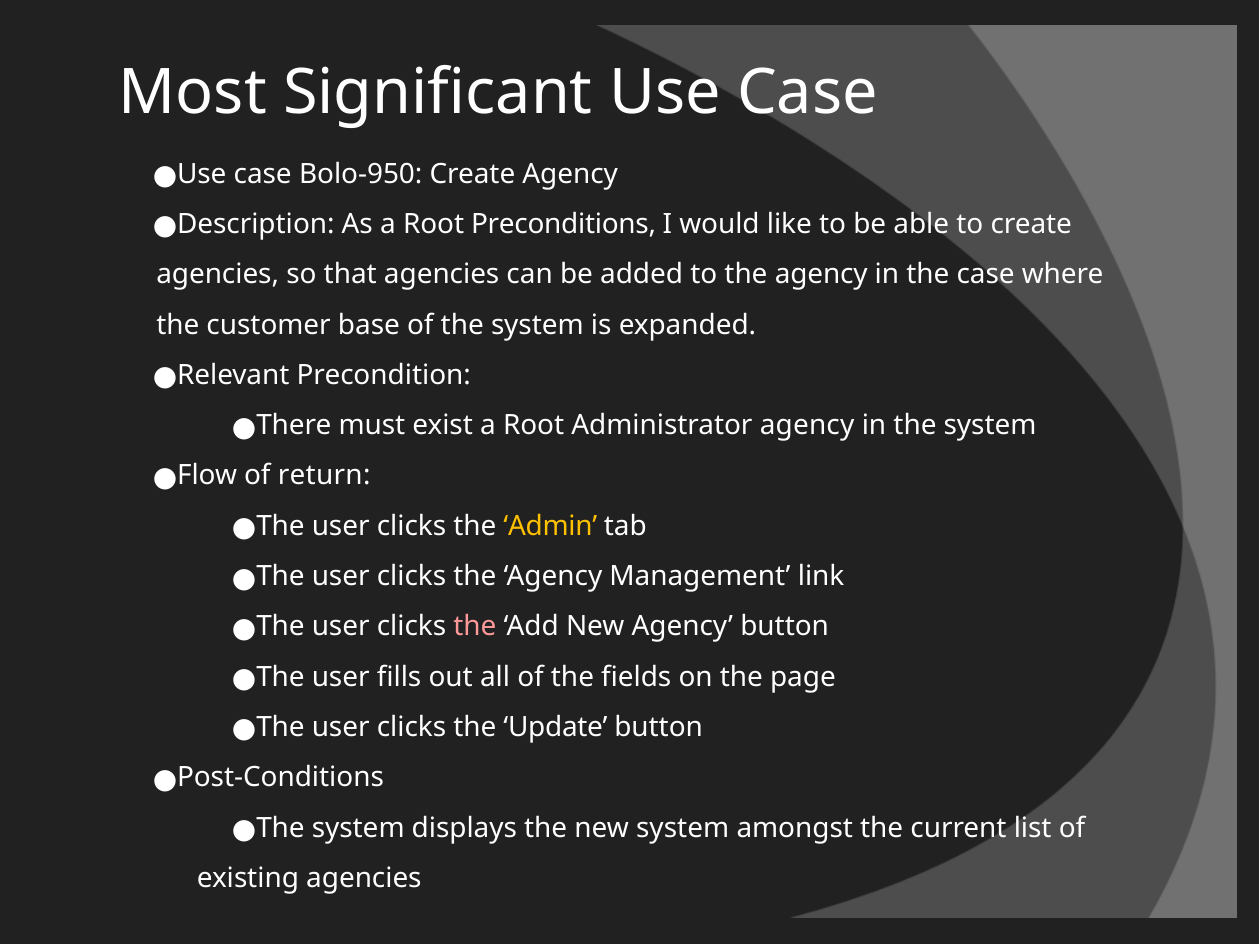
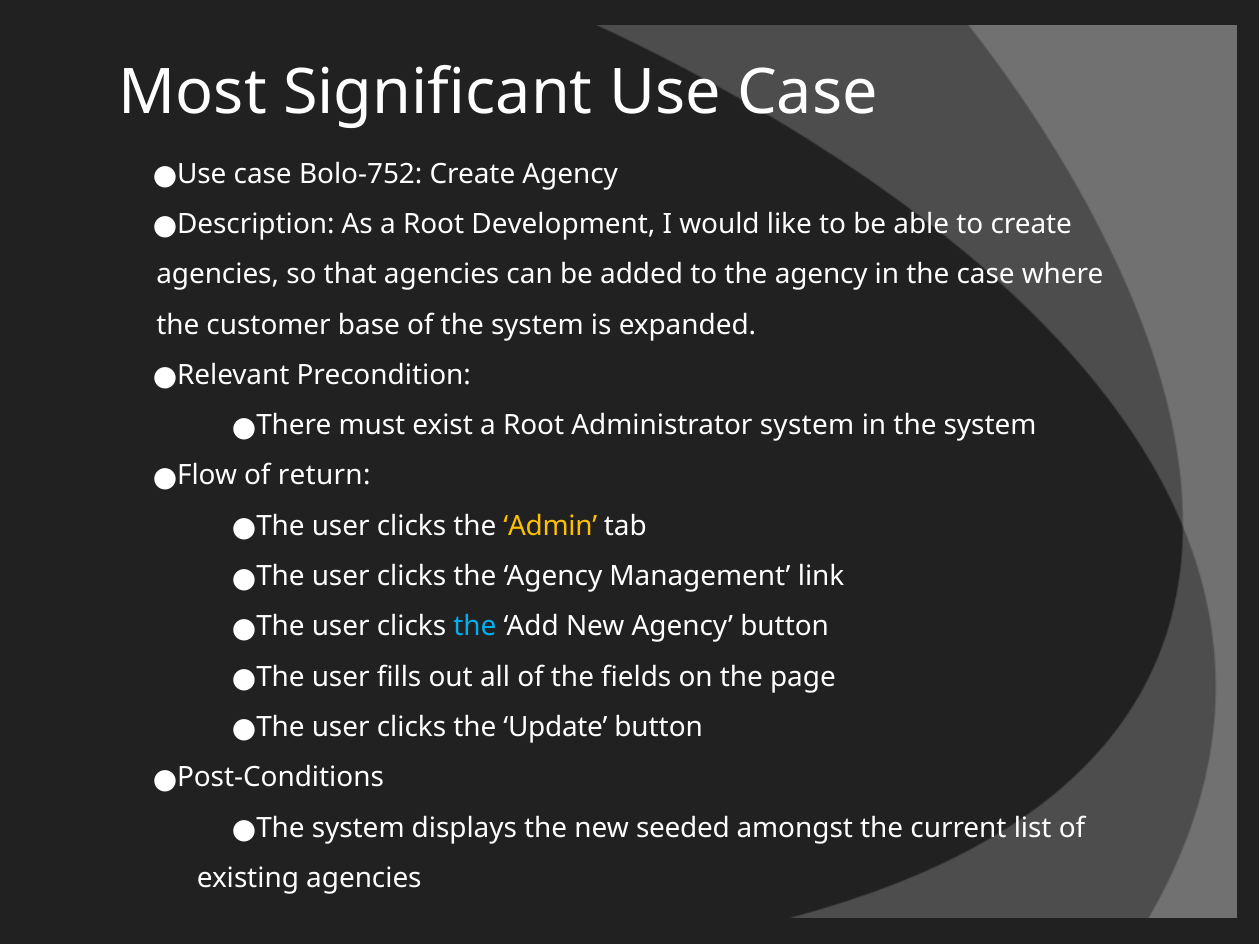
Bolo-950: Bolo-950 -> Bolo-752 (361, 174)
Preconditions: Preconditions -> Development (563, 224)
Administrator agency: agency -> system (807, 426)
the colour: pink -> light blue (475, 627)
new system: system -> seeded (683, 828)
